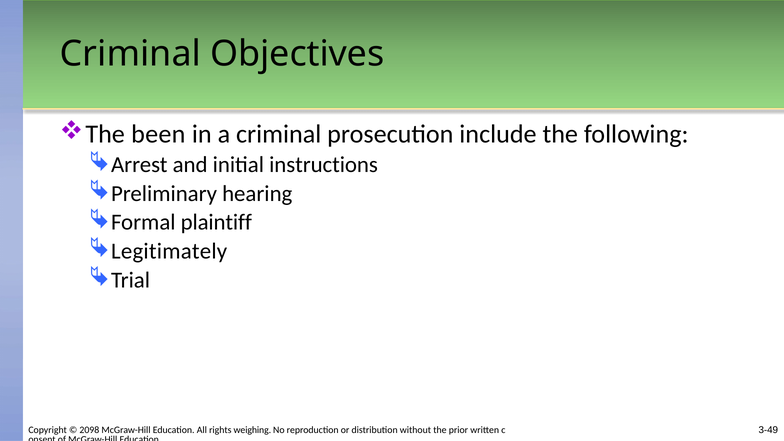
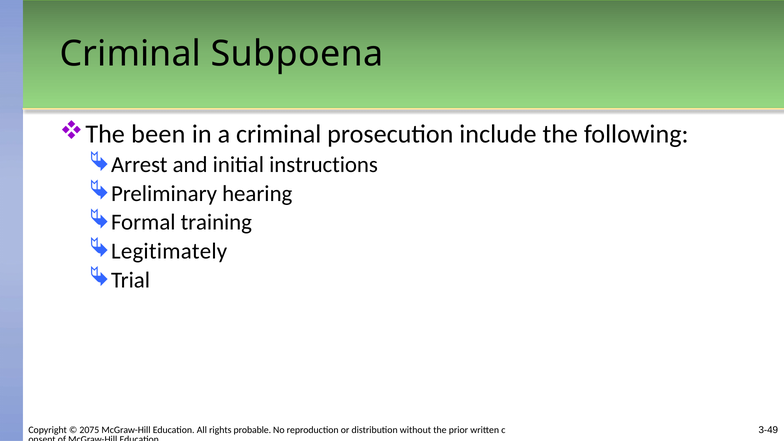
Objectives: Objectives -> Subpoena (297, 54)
plaintiff: plaintiff -> training (216, 222)
2098: 2098 -> 2075 (89, 430)
weighing: weighing -> probable (252, 430)
